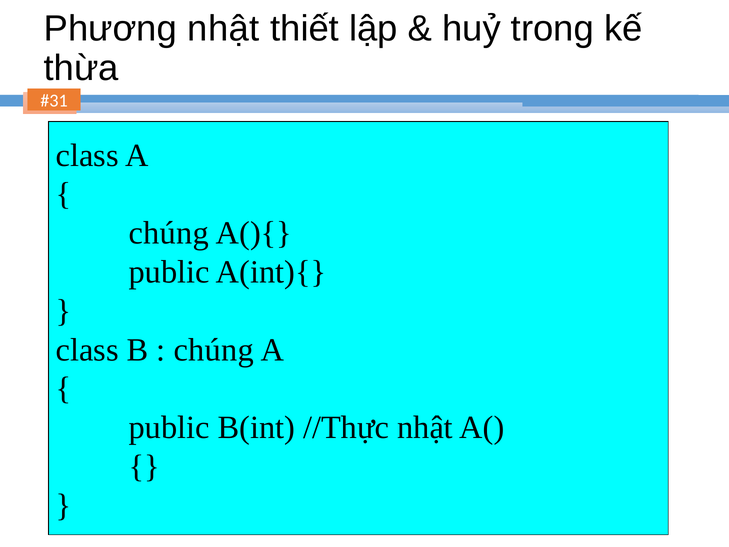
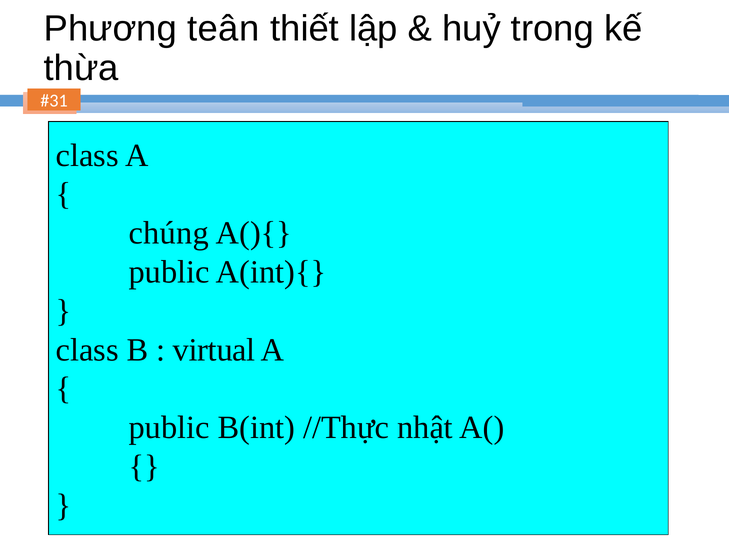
Phương nhật: nhật -> teân (223, 29)
chúng: chúng -> virtual (214, 350)
